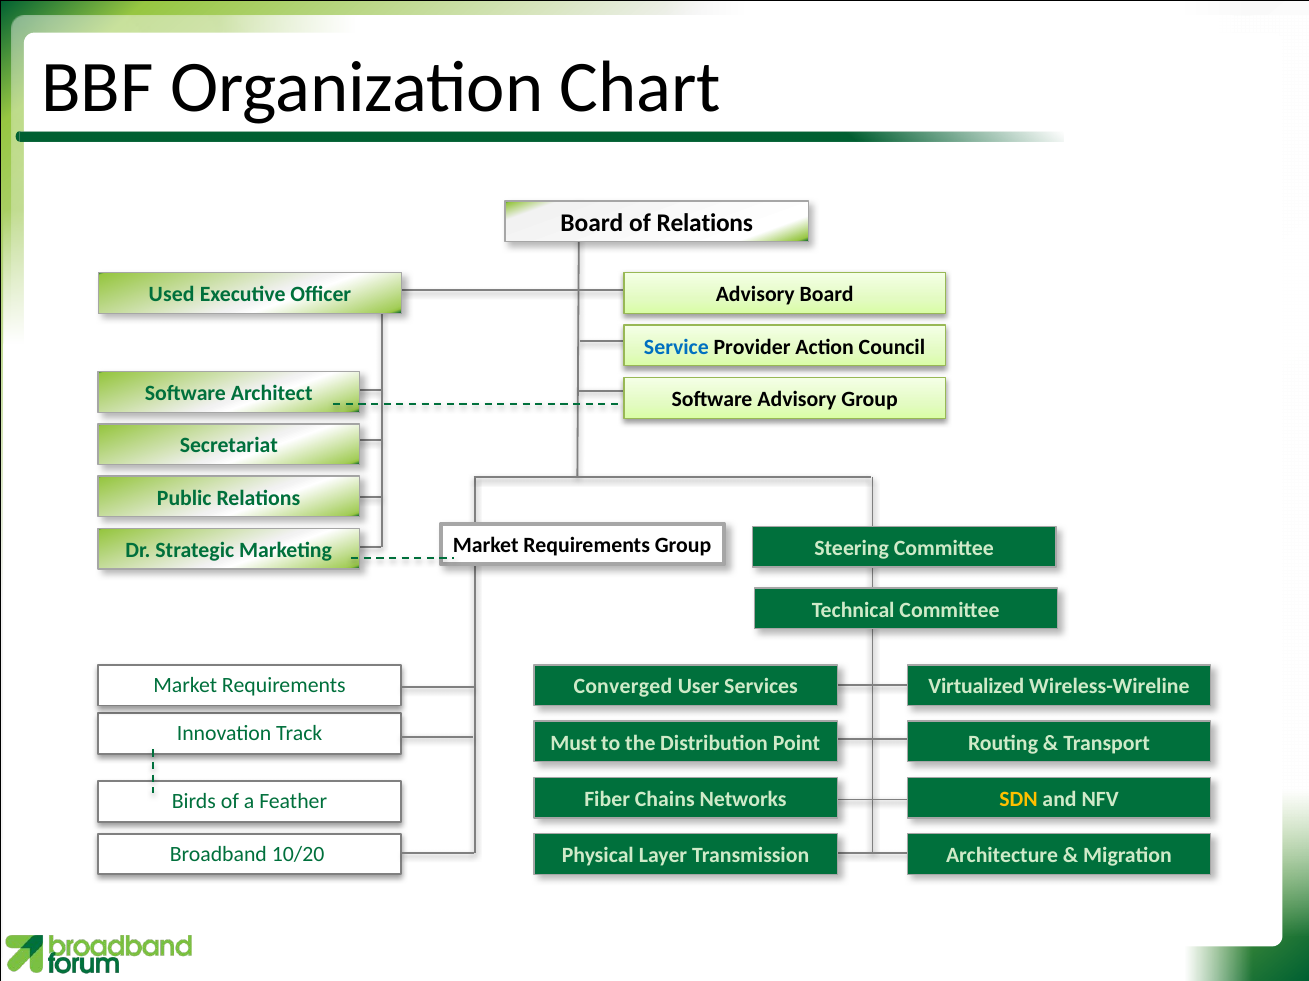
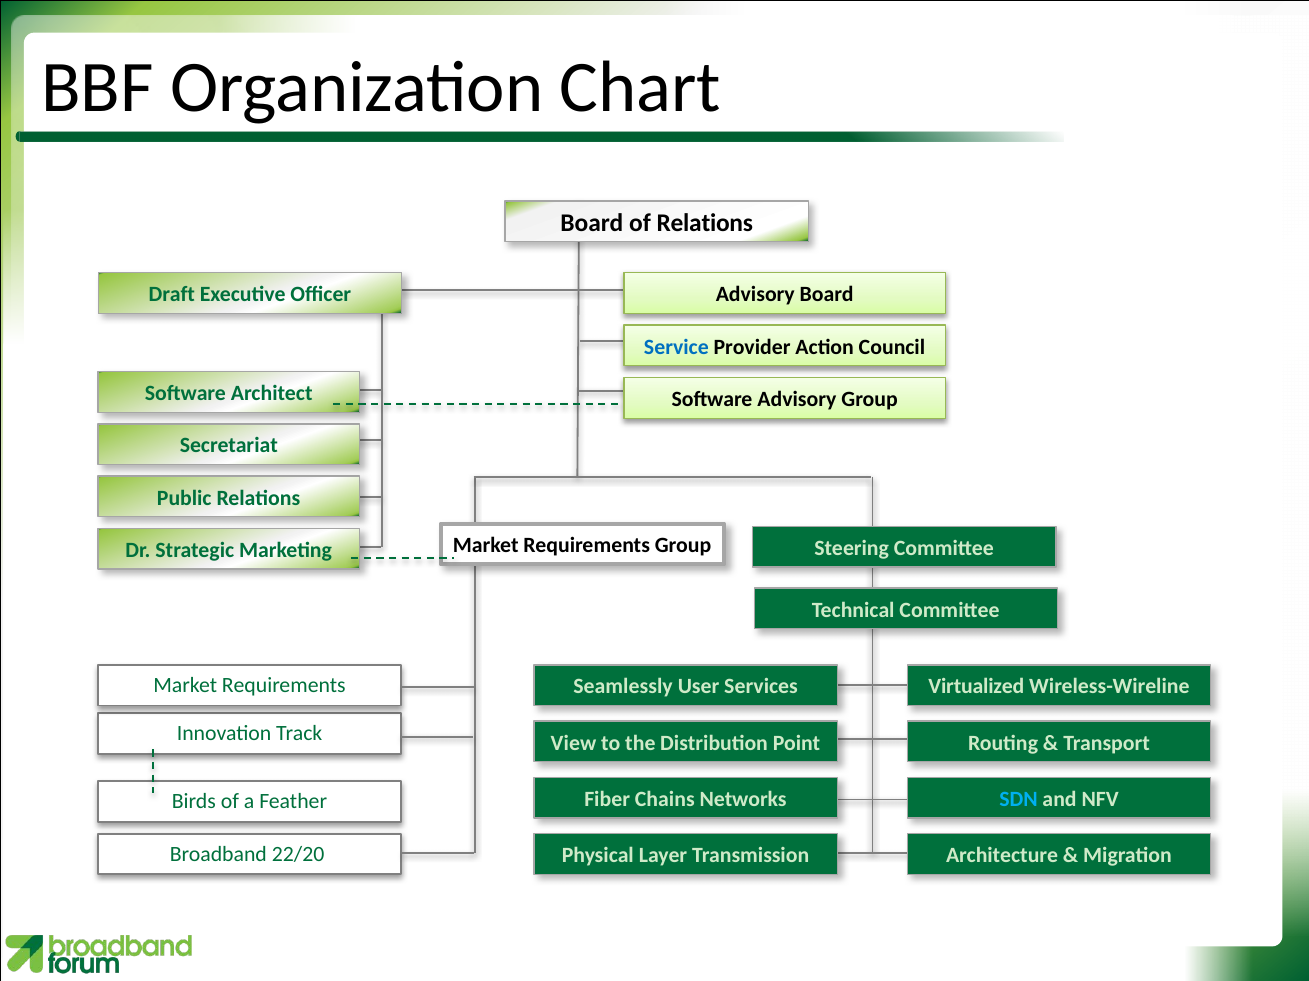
Used: Used -> Draft (172, 295)
Converged: Converged -> Seamlessly (623, 687)
Must: Must -> View (574, 744)
SDN colour: yellow -> light blue (1019, 800)
10/20: 10/20 -> 22/20 (298, 854)
